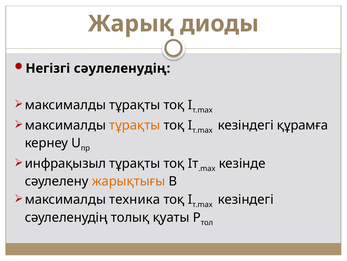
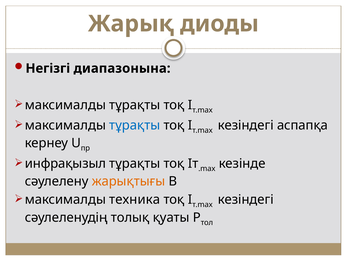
сәулеленудiң: сәулеленудiң -> диапазонына (122, 68)
тұрақты colour: orange -> blue (135, 125)
құрамға: құрамға -> аспапқа (302, 125)
